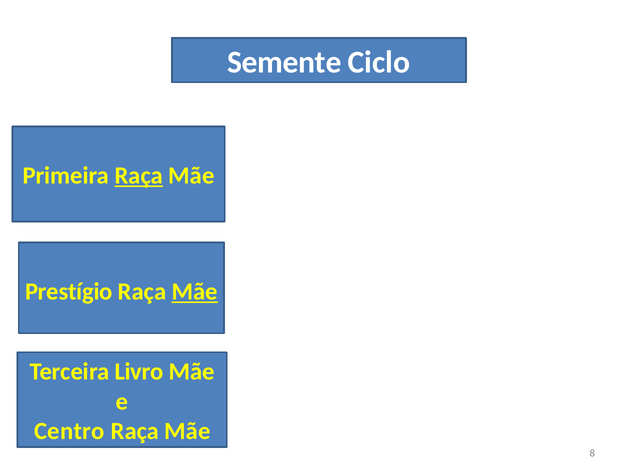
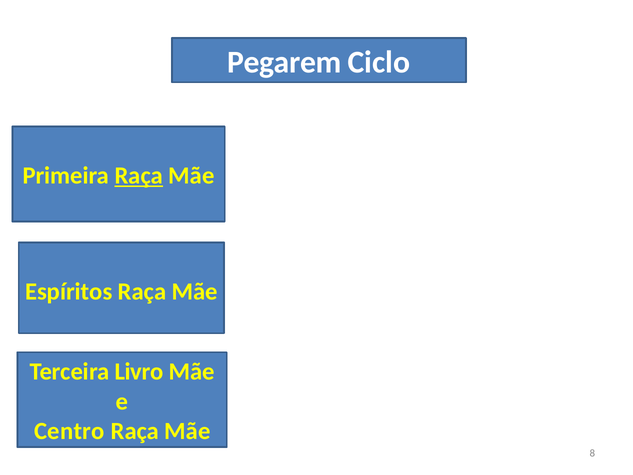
Semente: Semente -> Pegarem (284, 62)
Prestígio: Prestígio -> Espíritos (69, 292)
Mãe underline: present -> none (195, 292)
